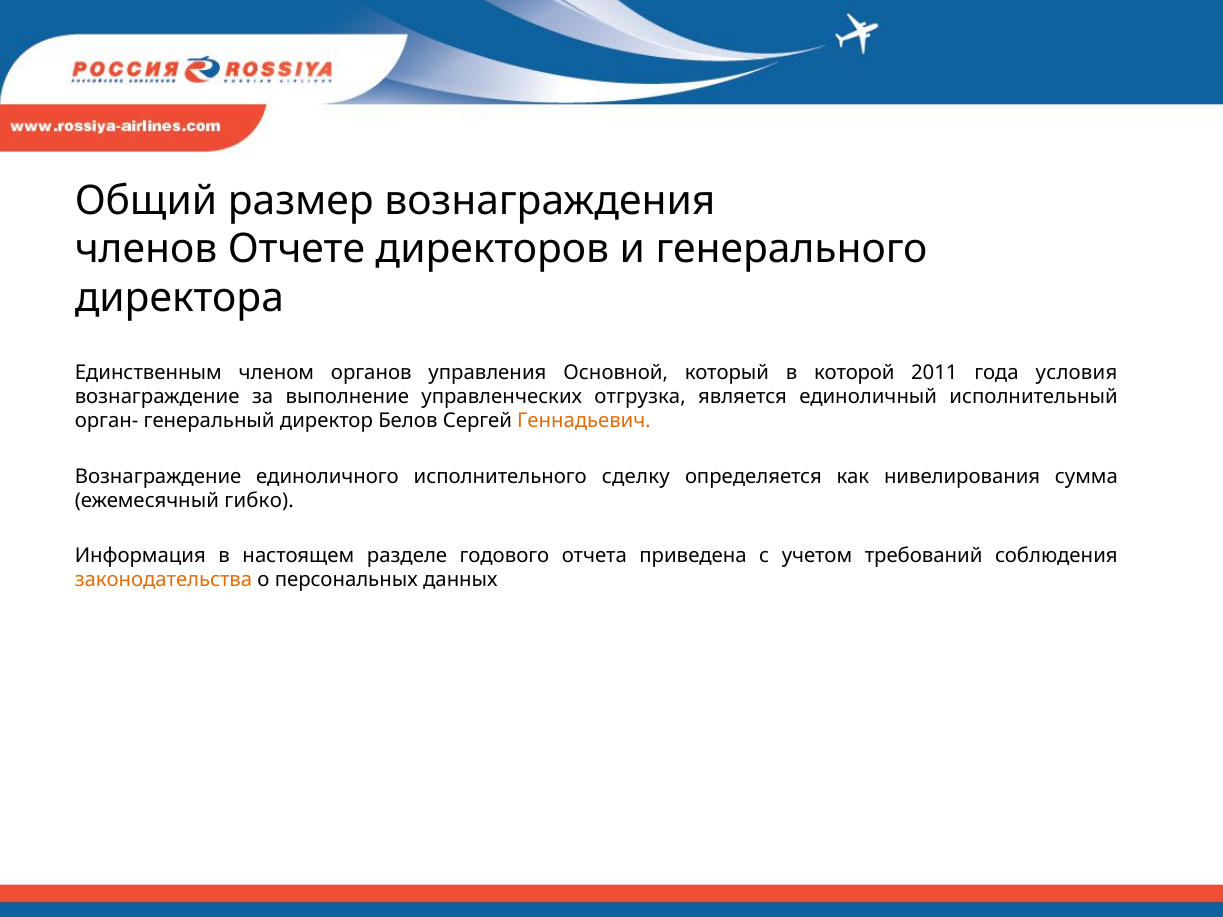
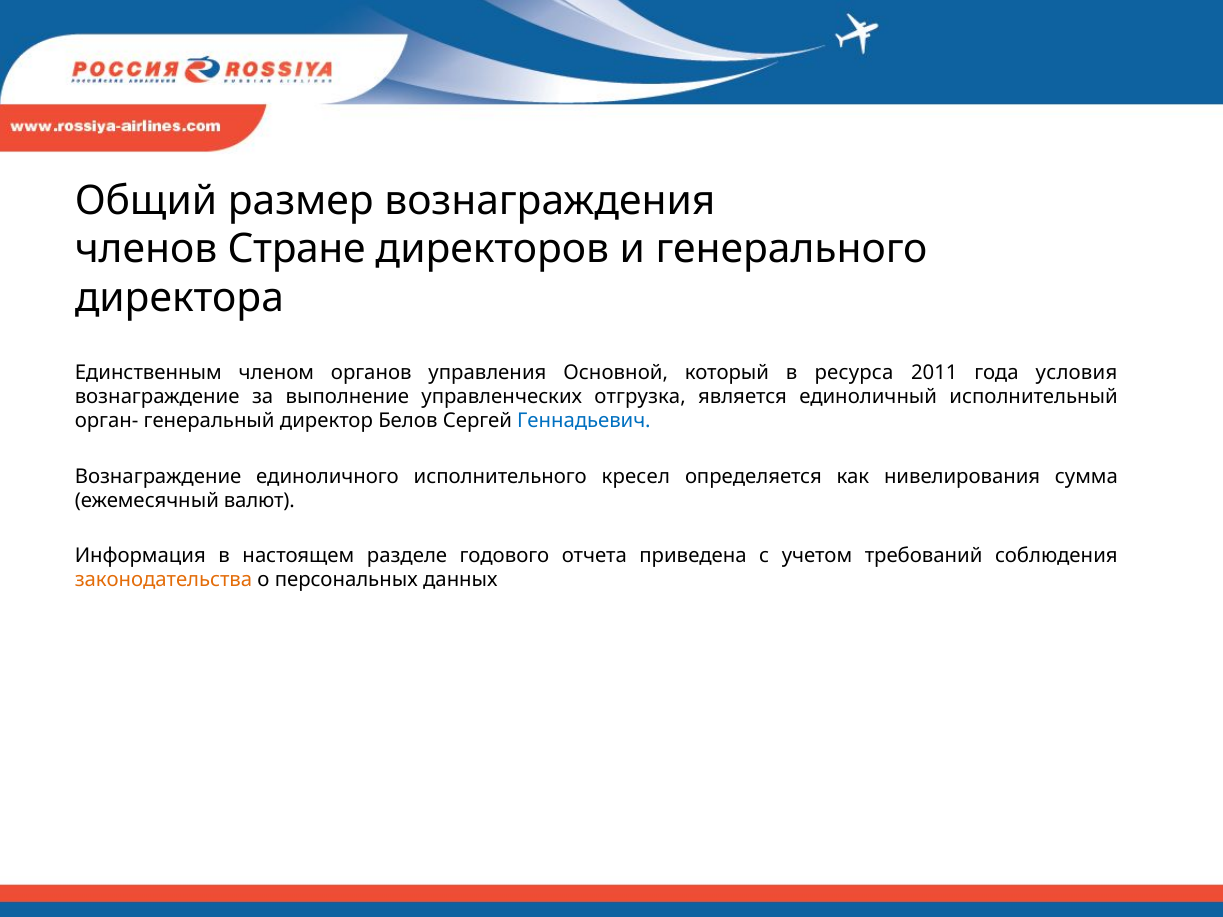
Отчете: Отчете -> Стране (297, 250)
которой: которой -> ресурса (854, 372)
Геннадьевич colour: orange -> blue (584, 421)
сделку: сделку -> кресел (636, 476)
гибко: гибко -> валют (259, 501)
